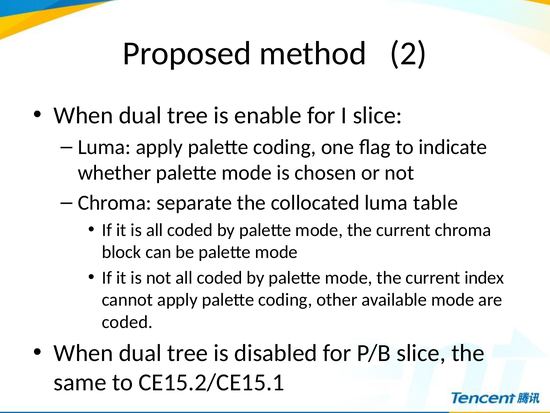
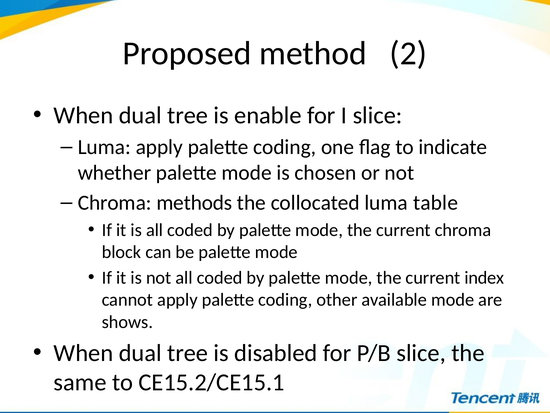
separate: separate -> methods (194, 203)
coded: coded -> shows (127, 322)
